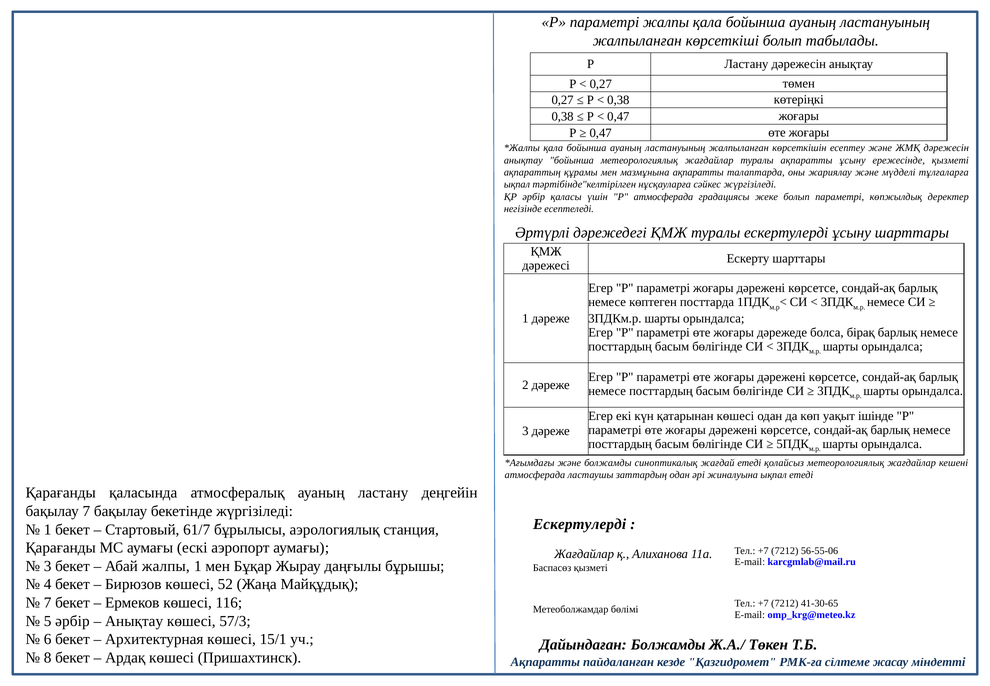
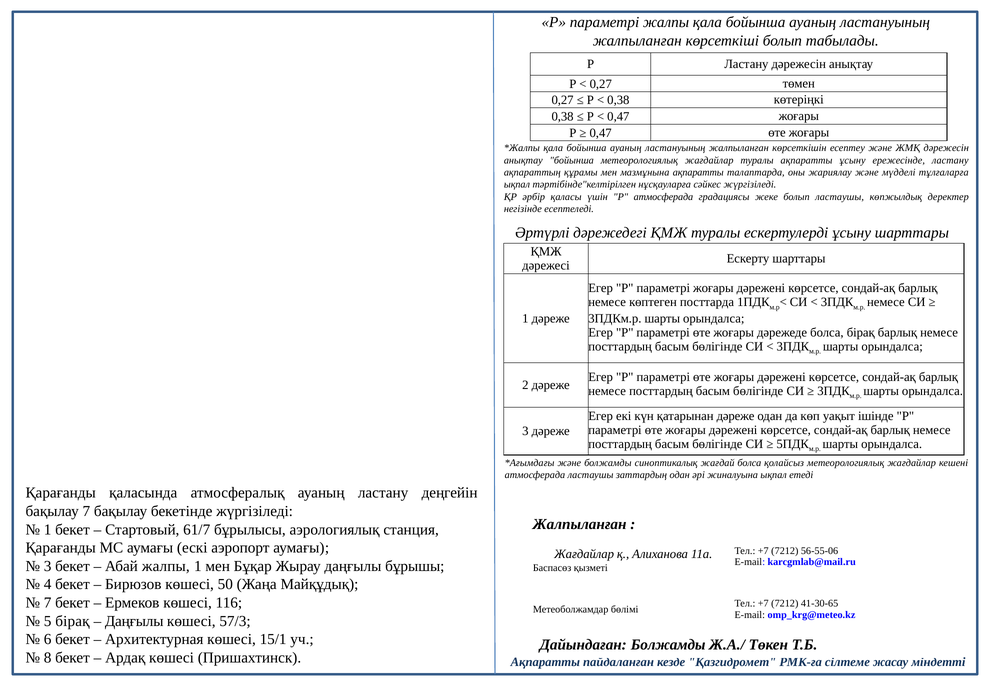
ережесінде қызметі: қызметі -> ластану (950, 160)
болып параметрі: параметрі -> ластаушы (840, 197)
қатарынан көшесі: көшесі -> дәреже (736, 416)
жағдай етеді: етеді -> болса (749, 463)
Ескертулерді: Ескертулерді -> Жалпыланған (580, 524)
52: 52 -> 50 (225, 584)
5 әрбір: әрбір -> бірақ (72, 620)
Анықтау: Анықтау -> Даңғылы (134, 620)
